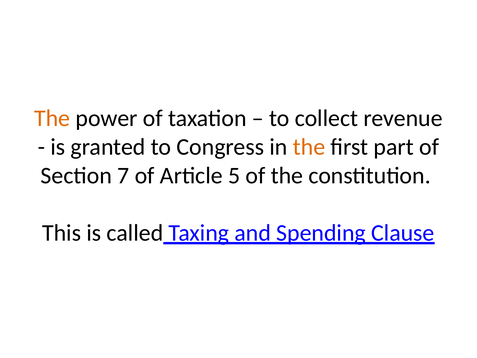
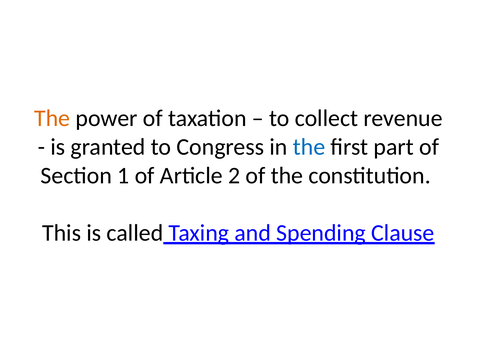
the colour: orange -> blue (309, 147)
7: 7 -> 1 (123, 175)
5: 5 -> 2 (234, 175)
